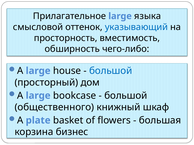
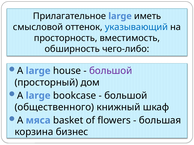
языка: языка -> иметь (148, 16)
большой colour: blue -> purple (111, 71)
plate: plate -> мяса (38, 121)
